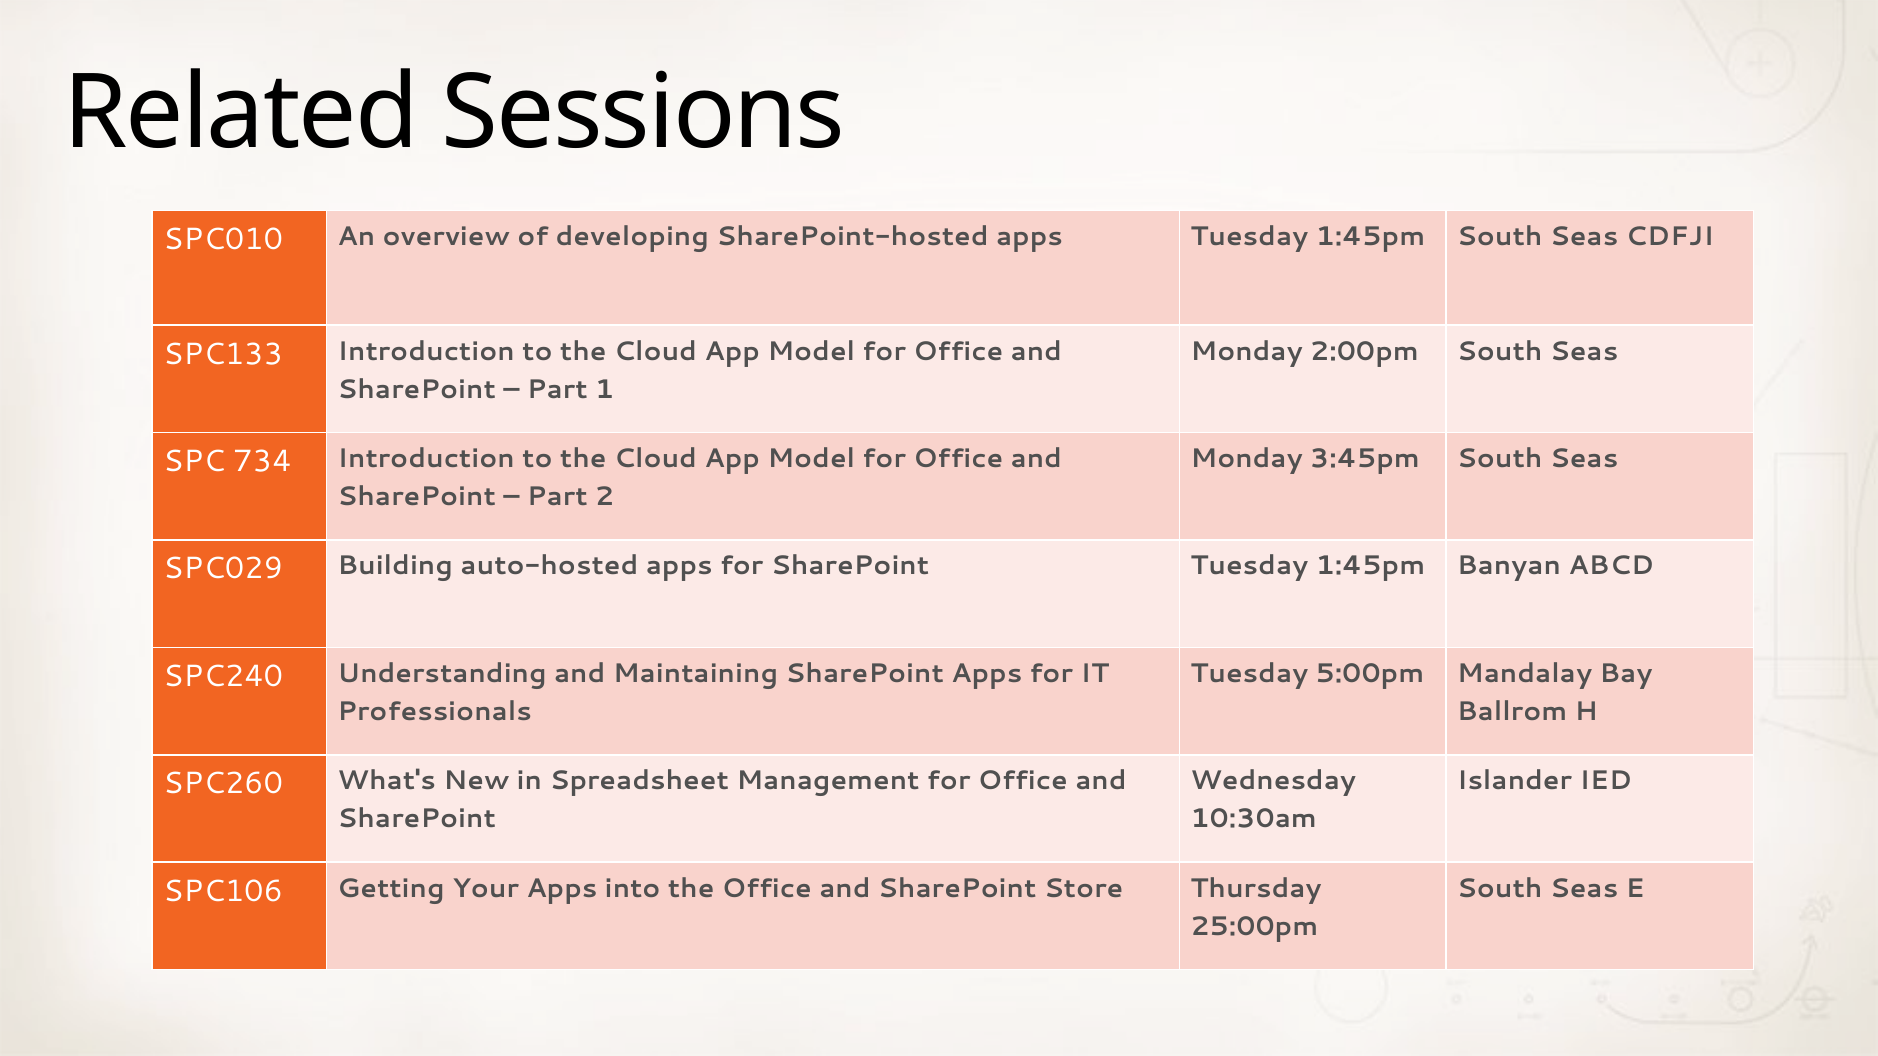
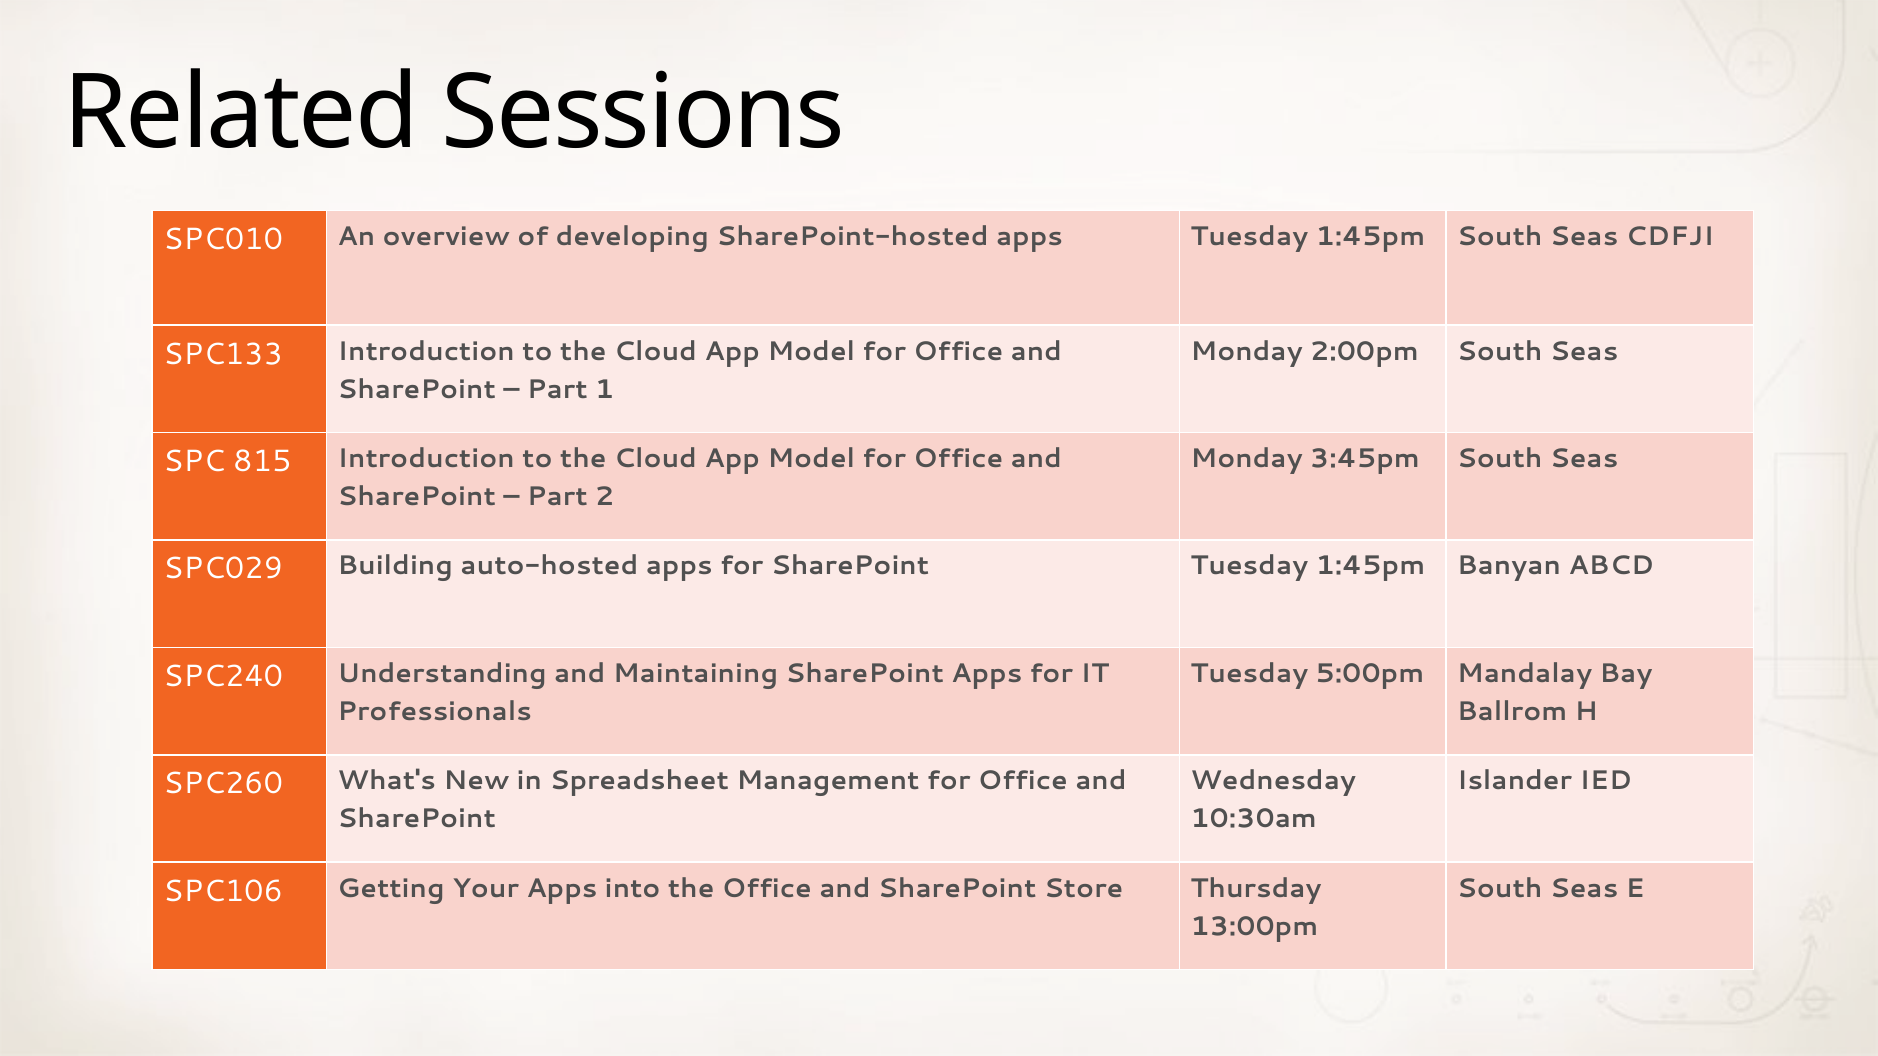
734: 734 -> 815 (262, 461)
25:00pm: 25:00pm -> 13:00pm (1254, 927)
